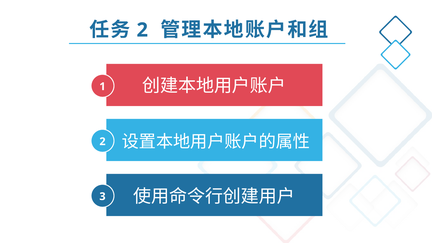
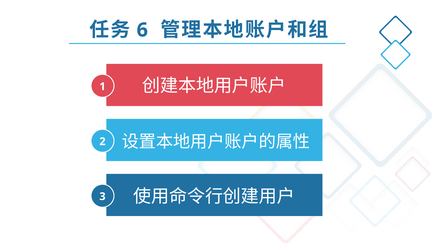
2: 2 -> 6 (142, 30)
